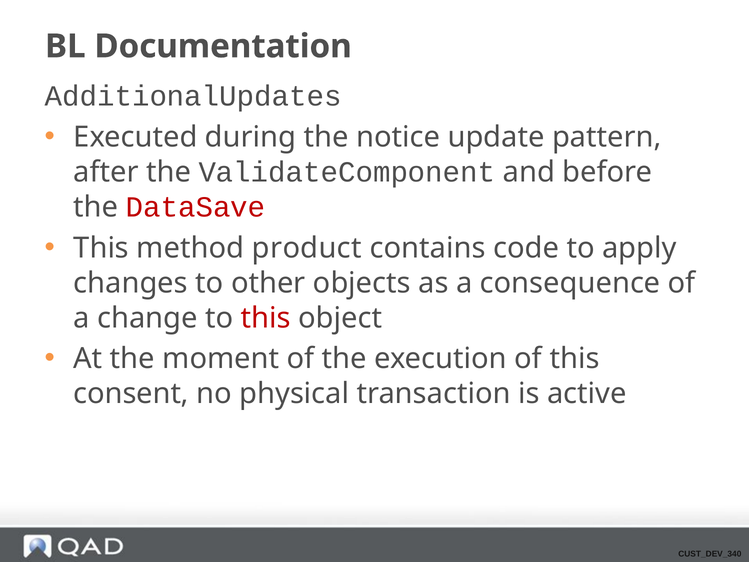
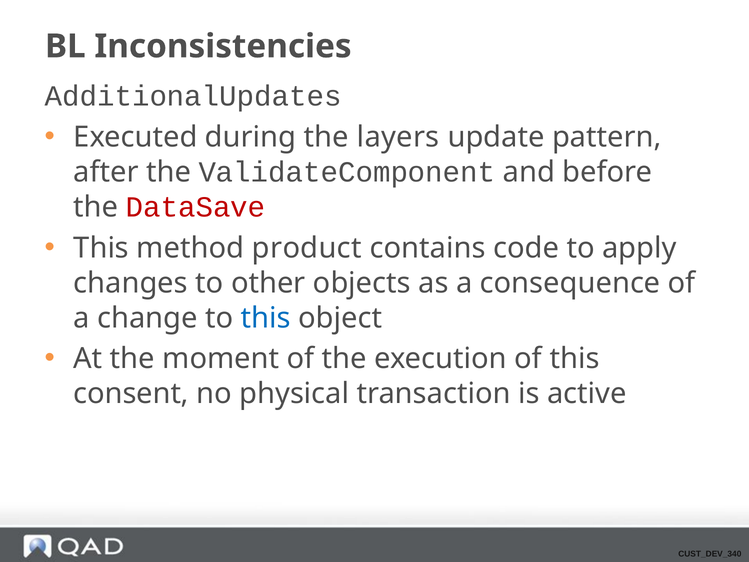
Documentation: Documentation -> Inconsistencies (223, 46)
notice: notice -> layers (398, 137)
this colour: red -> blue (266, 318)
